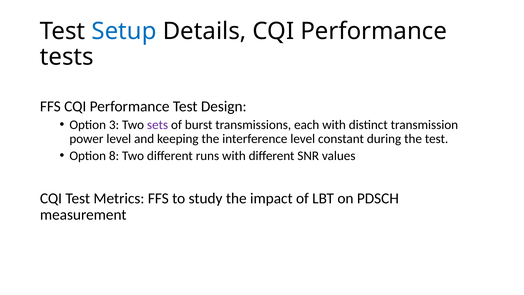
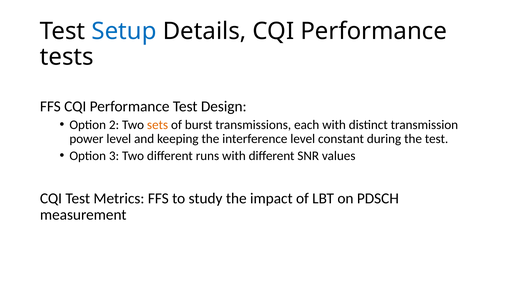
3: 3 -> 2 (114, 125)
sets colour: purple -> orange (158, 125)
8: 8 -> 3 (114, 156)
